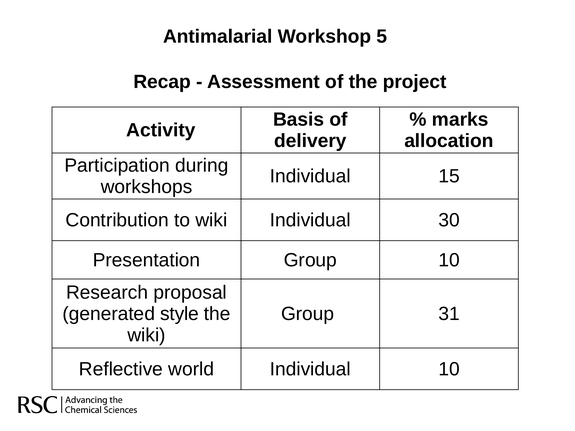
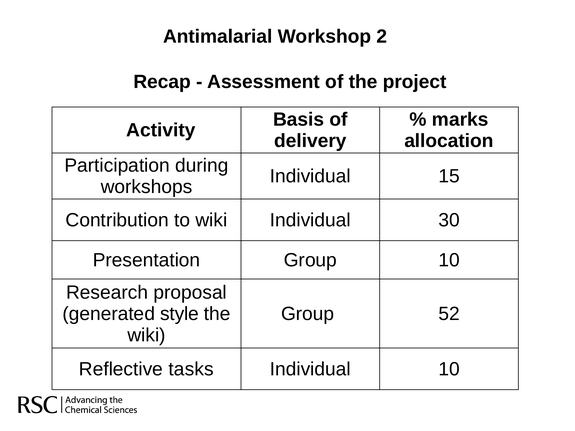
5: 5 -> 2 (382, 37)
31: 31 -> 52 (449, 314)
world: world -> tasks (191, 369)
